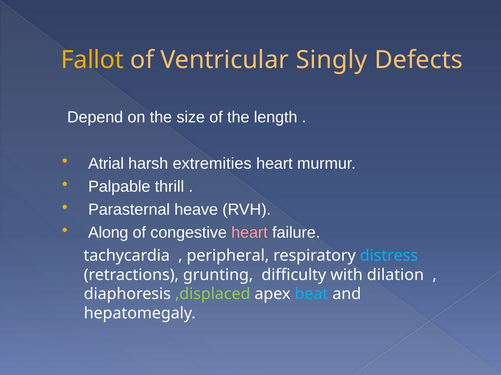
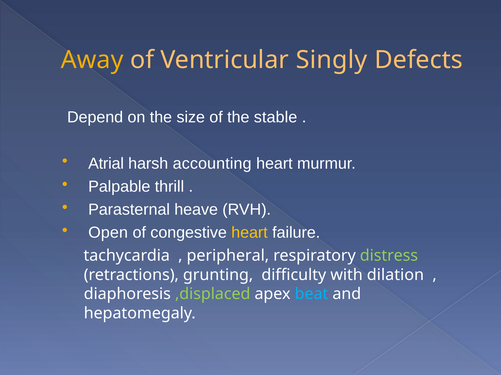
Fallot: Fallot -> Away (92, 60)
length: length -> stable (276, 118)
extremities: extremities -> accounting (212, 164)
Along: Along -> Open (108, 233)
heart colour: pink -> yellow (250, 233)
distress colour: light blue -> light green (389, 256)
